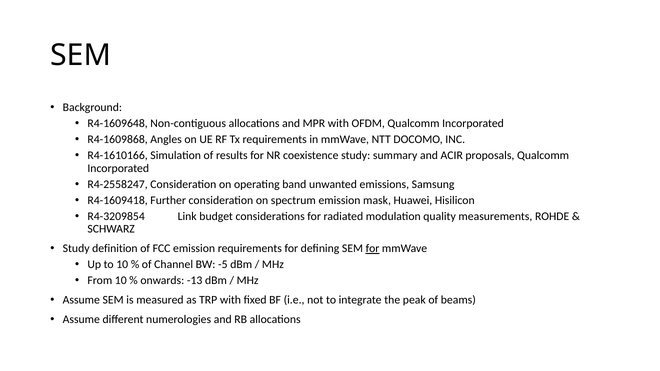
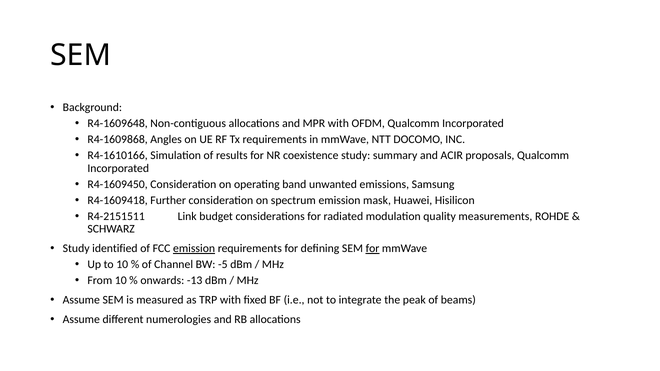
R4-2558247: R4-2558247 -> R4-1609450 (118, 184)
R4-3209854: R4-3209854 -> R4-2151511 (116, 217)
definition: definition -> identified (115, 249)
emission underline: none -> present (194, 249)
